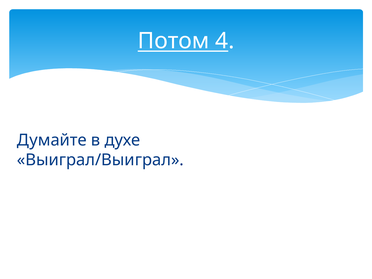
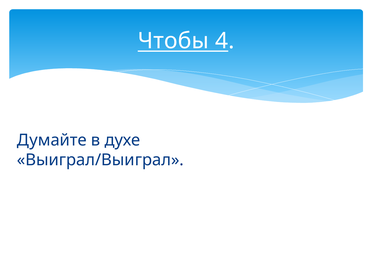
Потом: Потом -> Чтобы (173, 41)
